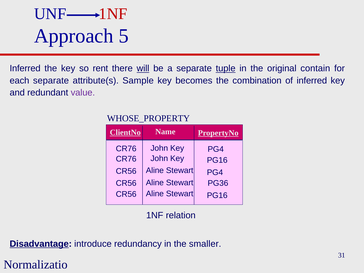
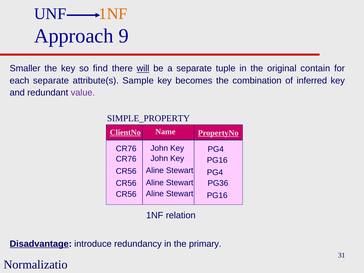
1NF colour: red -> orange (113, 14)
5: 5 -> 9 (124, 36)
Inferred: Inferred -> Smaller (25, 68)
rent: rent -> find (100, 68)
tuple underline: present -> none (226, 68)
WHOSE_PROPERTY: WHOSE_PROPERTY -> SIMPLE_PROPERTY (148, 118)
smaller: smaller -> primary (205, 244)
